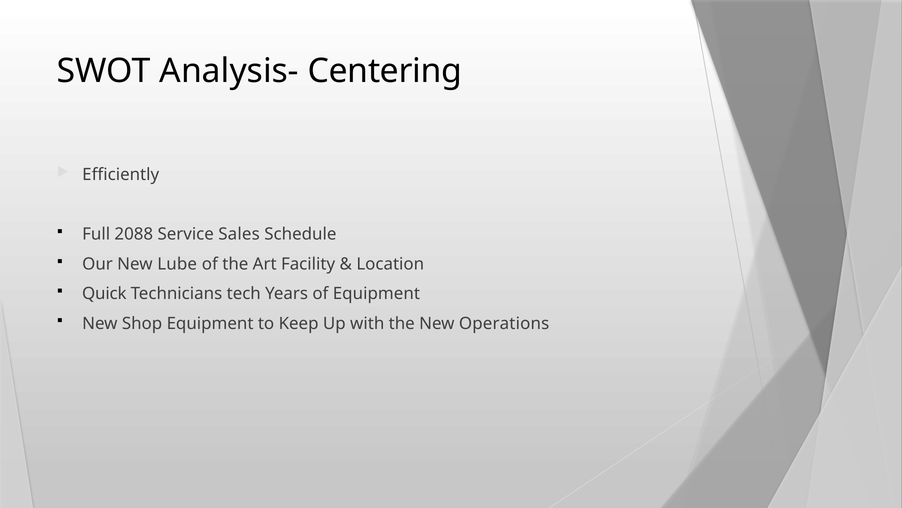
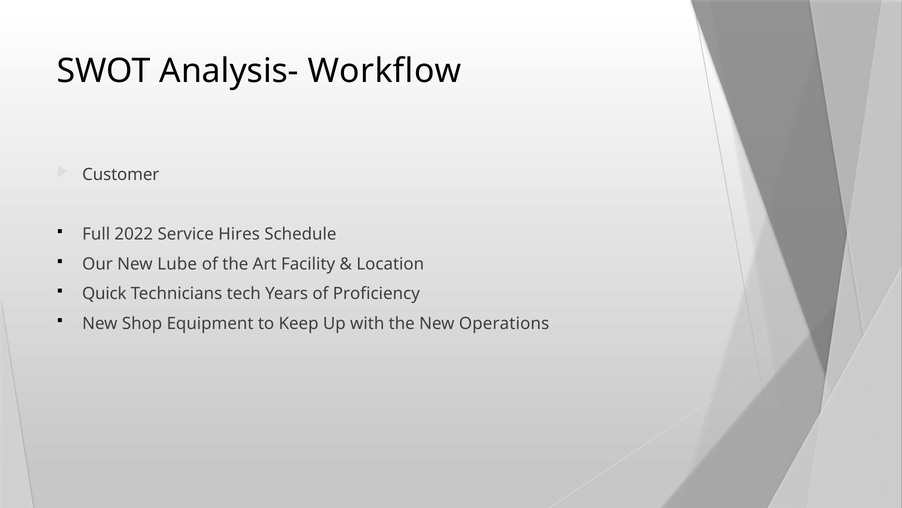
Centering: Centering -> Workflow (385, 71)
Efficiently: Efficiently -> Customer (121, 175)
2088: 2088 -> 2022 (134, 234)
Sales: Sales -> Hires (239, 234)
of Equipment: Equipment -> Proficiency (376, 293)
